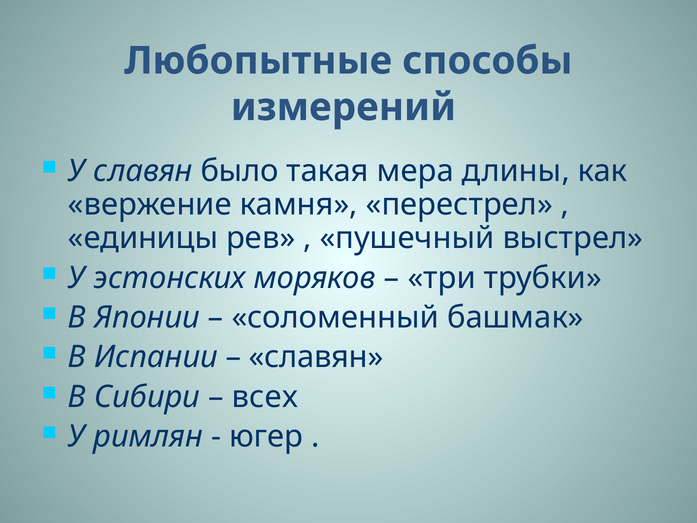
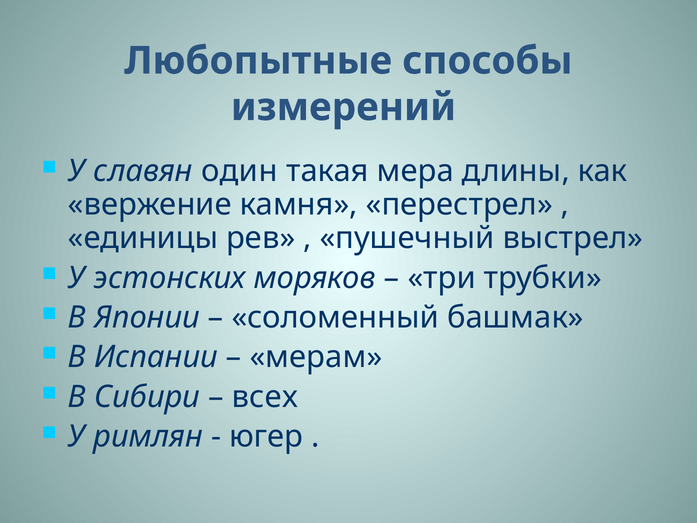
было: было -> один (239, 171)
славян: славян -> мерам (316, 357)
